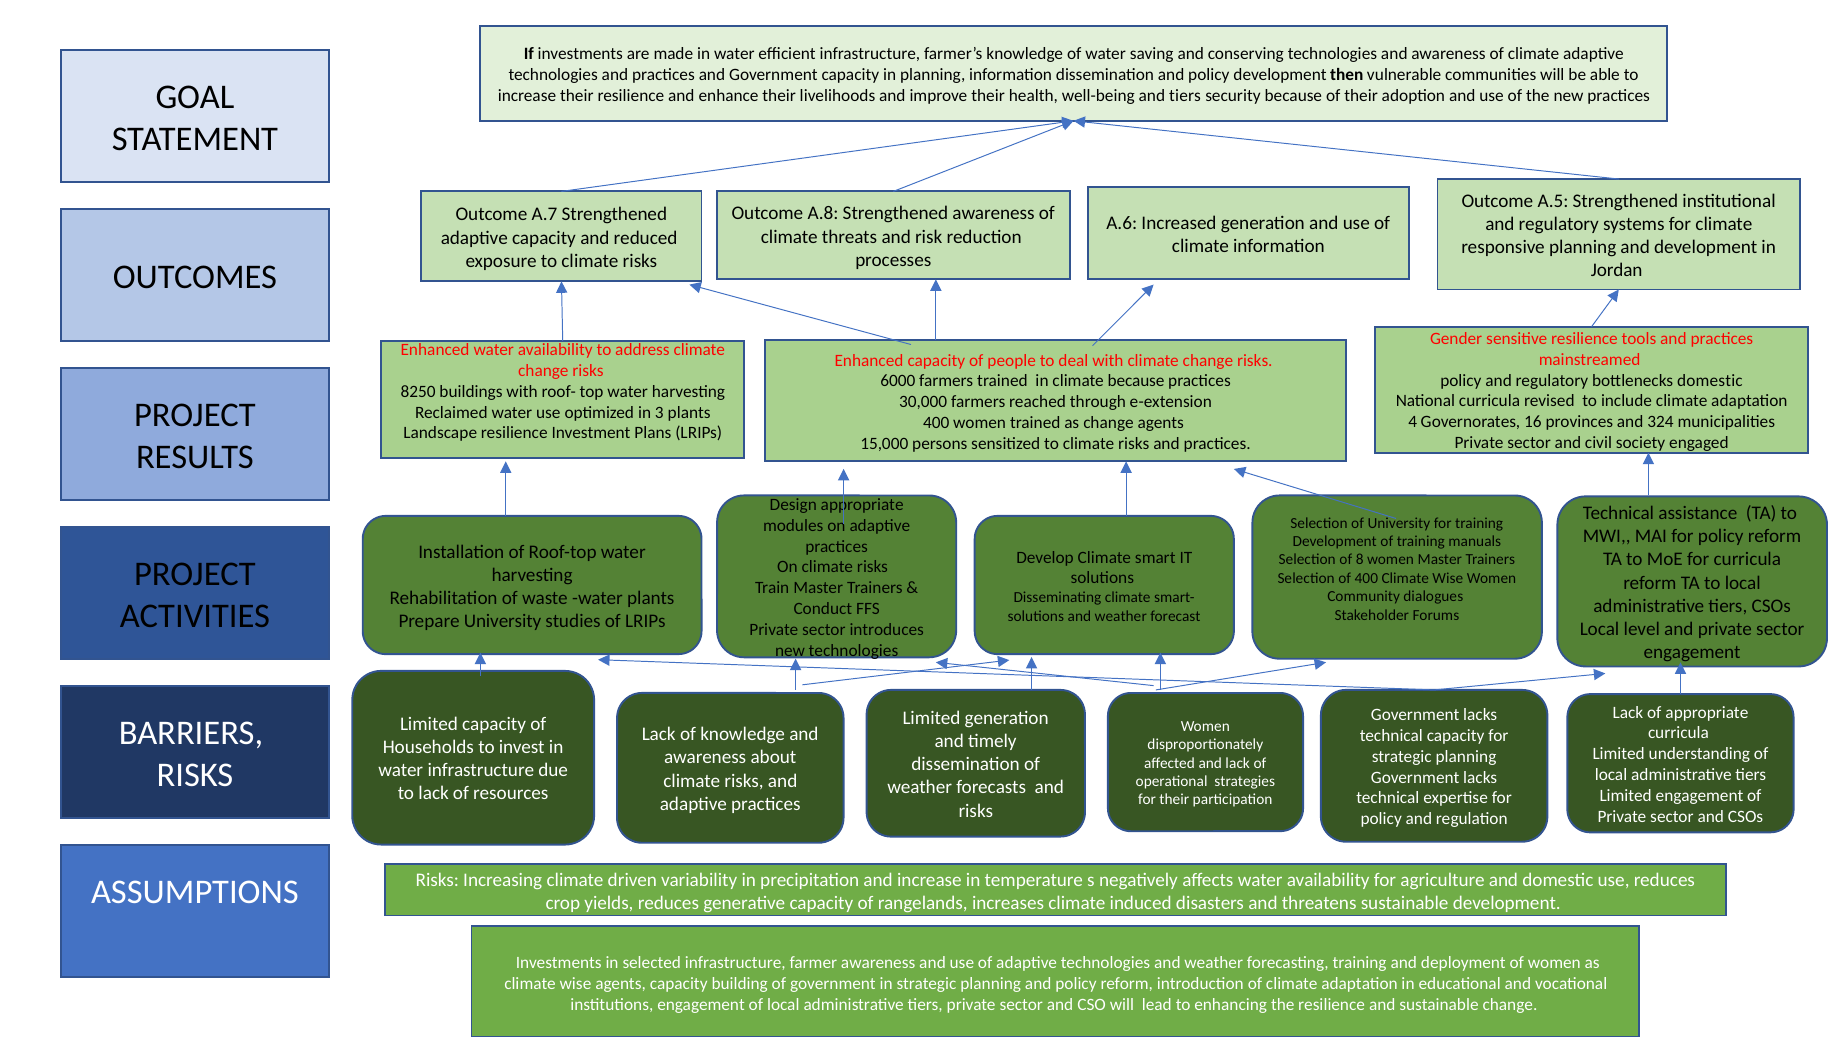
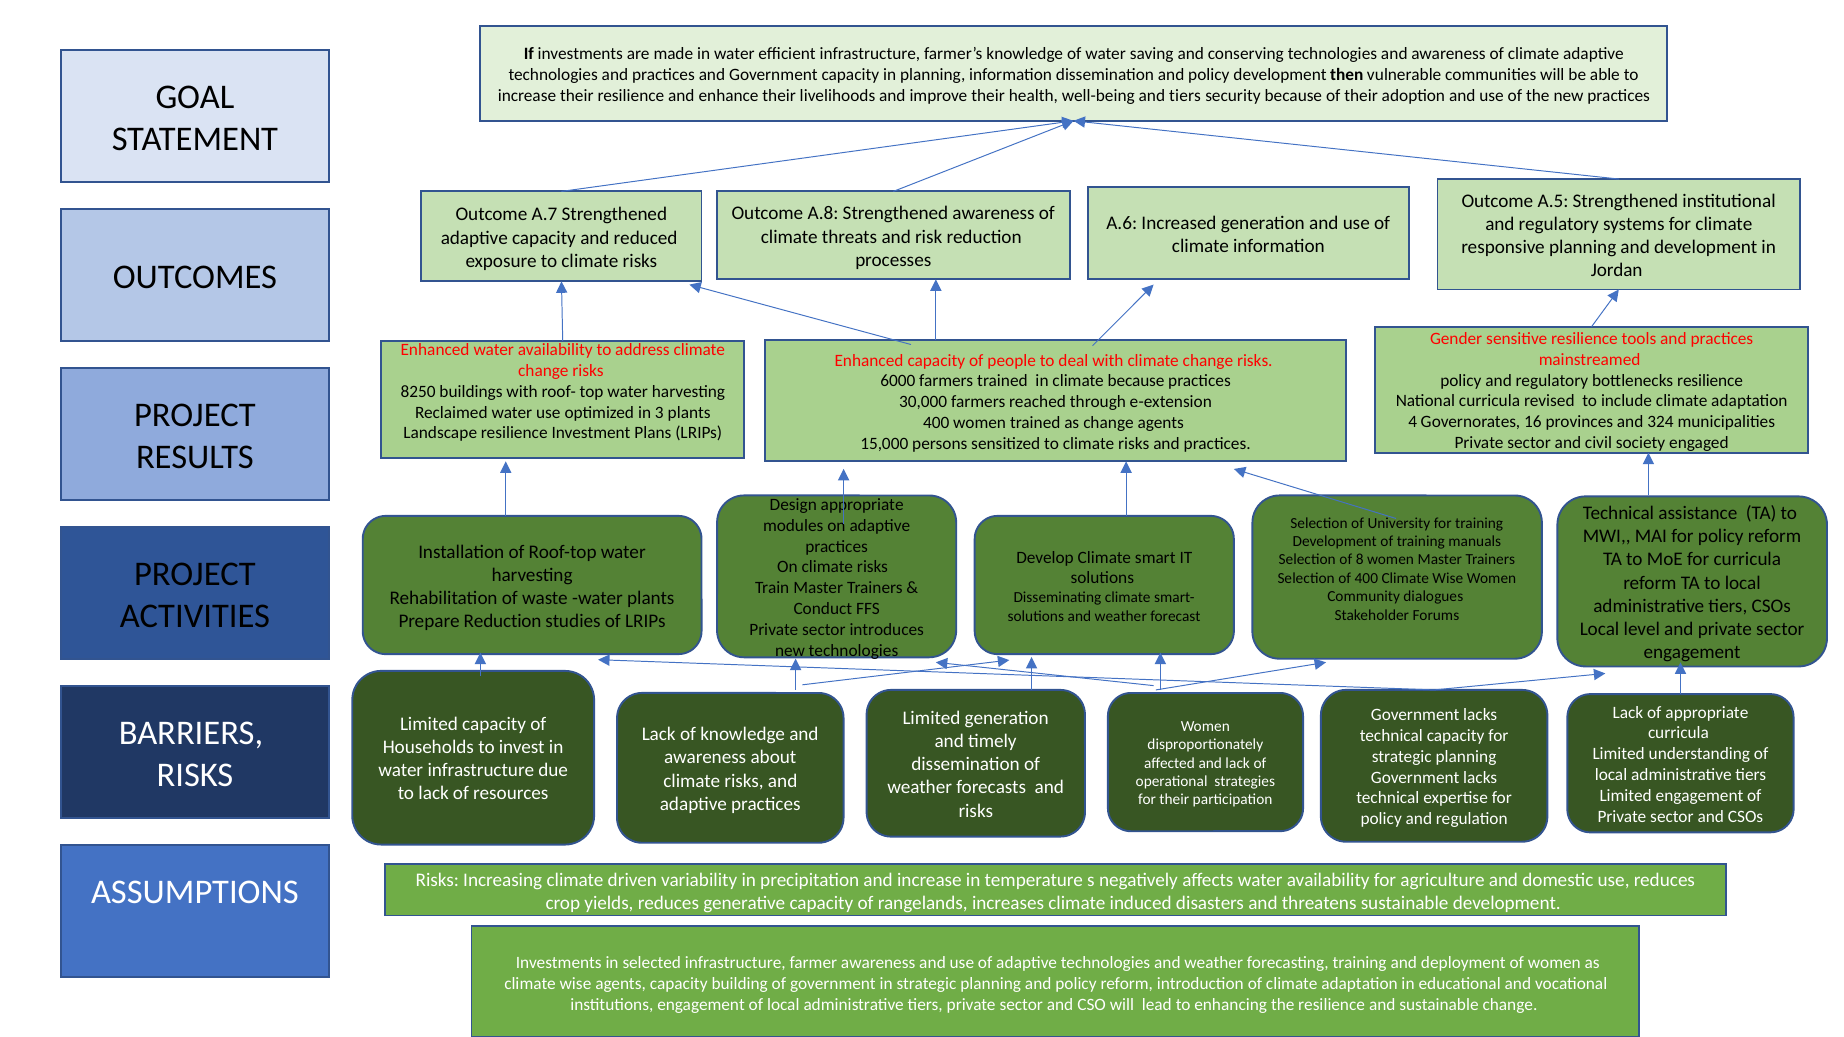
bottlenecks domestic: domestic -> resilience (1710, 381)
Prepare University: University -> Reduction (503, 621)
